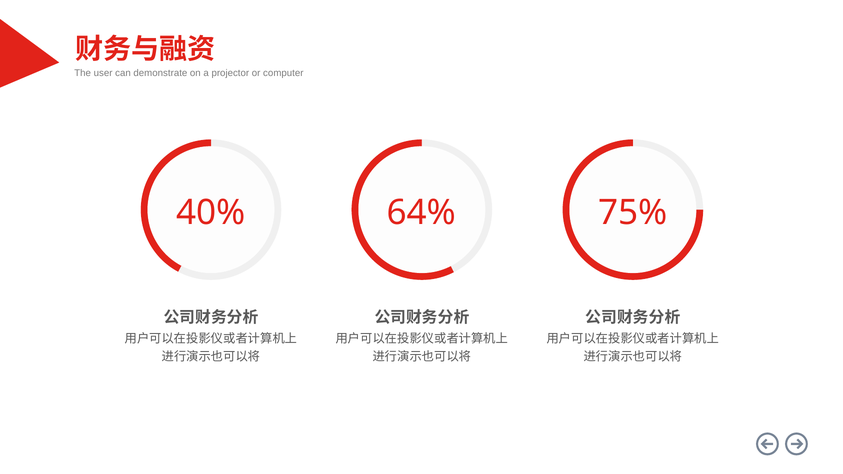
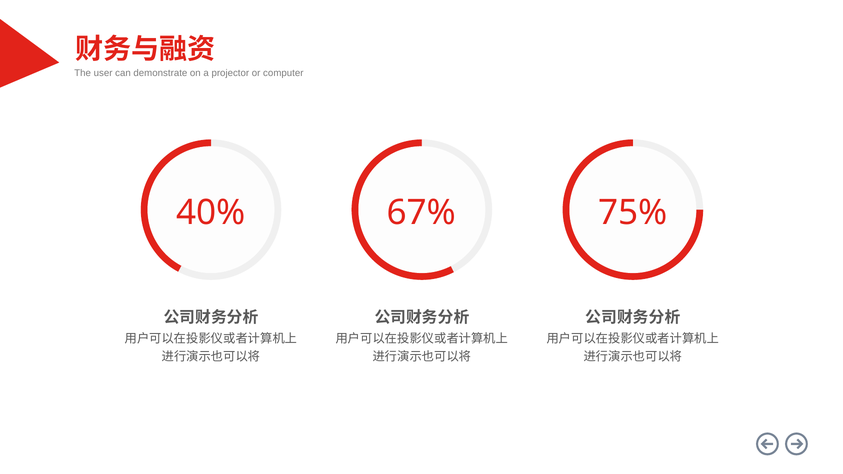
64%: 64% -> 67% (422, 213)
